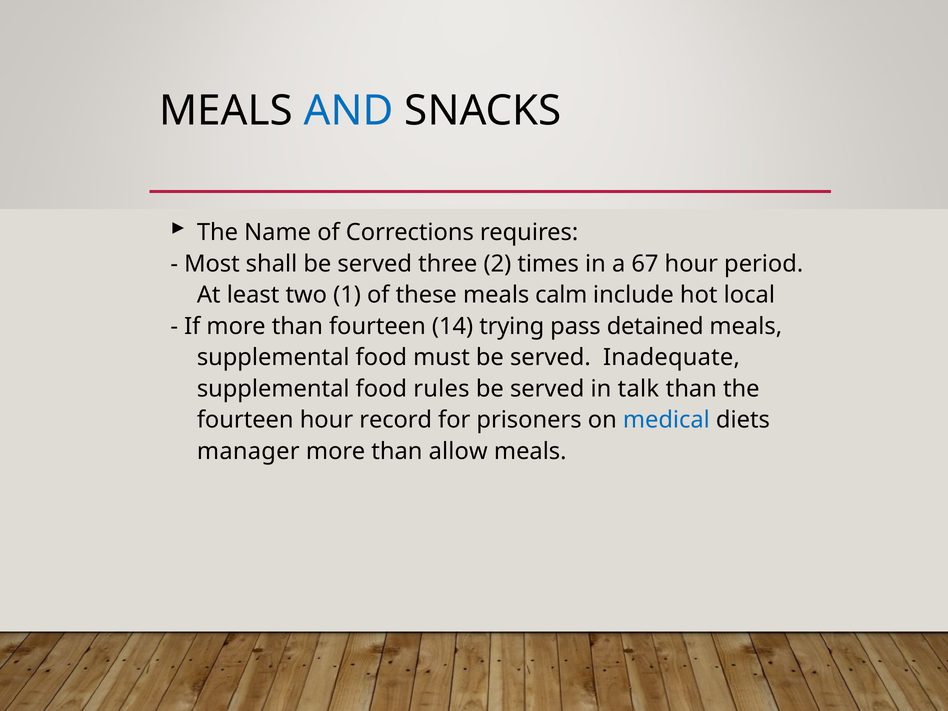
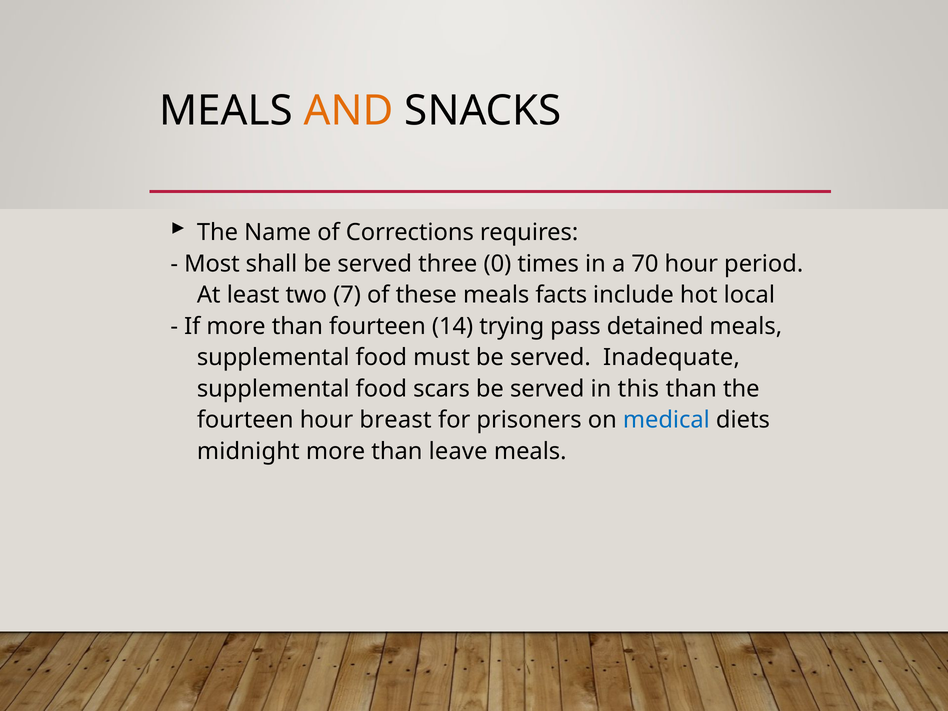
AND colour: blue -> orange (349, 111)
2: 2 -> 0 (497, 264)
67: 67 -> 70 (645, 264)
1: 1 -> 7 (347, 295)
calm: calm -> facts (561, 295)
rules: rules -> scars (442, 389)
talk: talk -> this (638, 389)
record: record -> breast (396, 420)
manager: manager -> midnight (248, 451)
allow: allow -> leave (458, 451)
